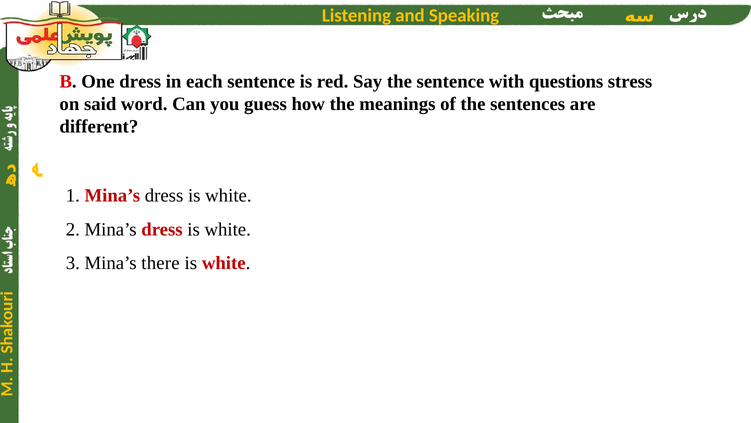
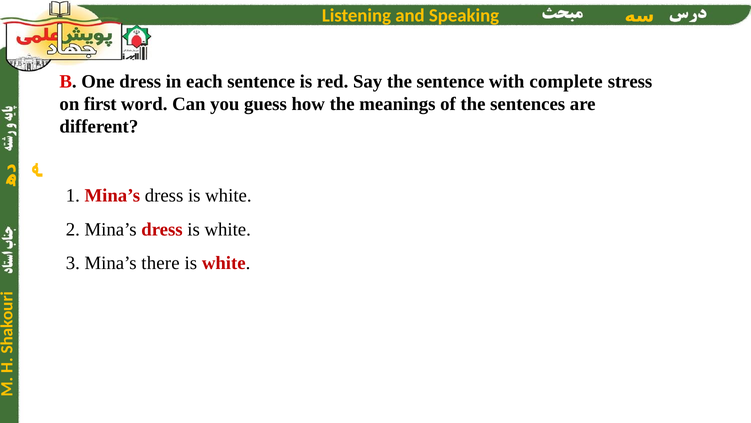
questions: questions -> complete (566, 82)
said: said -> first (100, 104)
